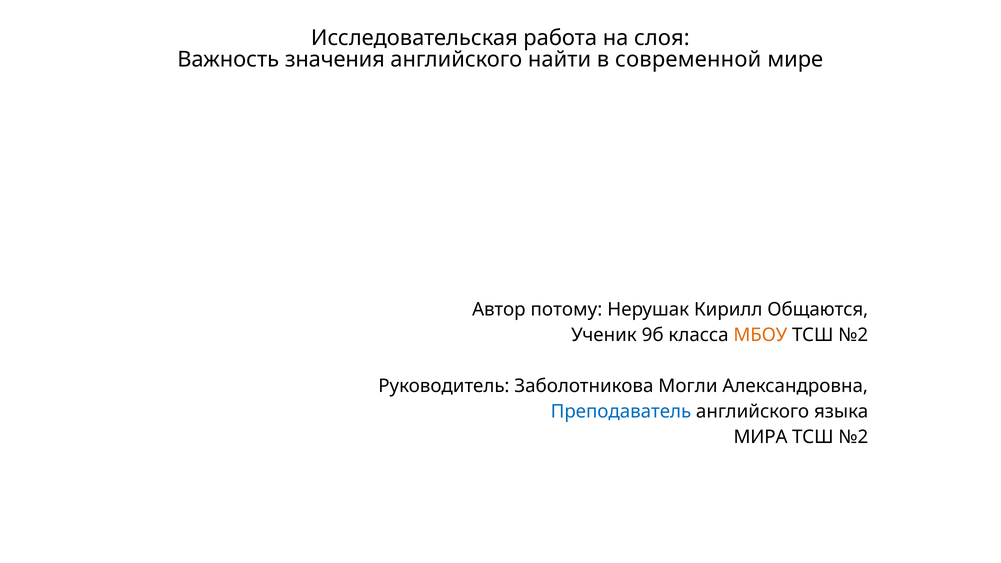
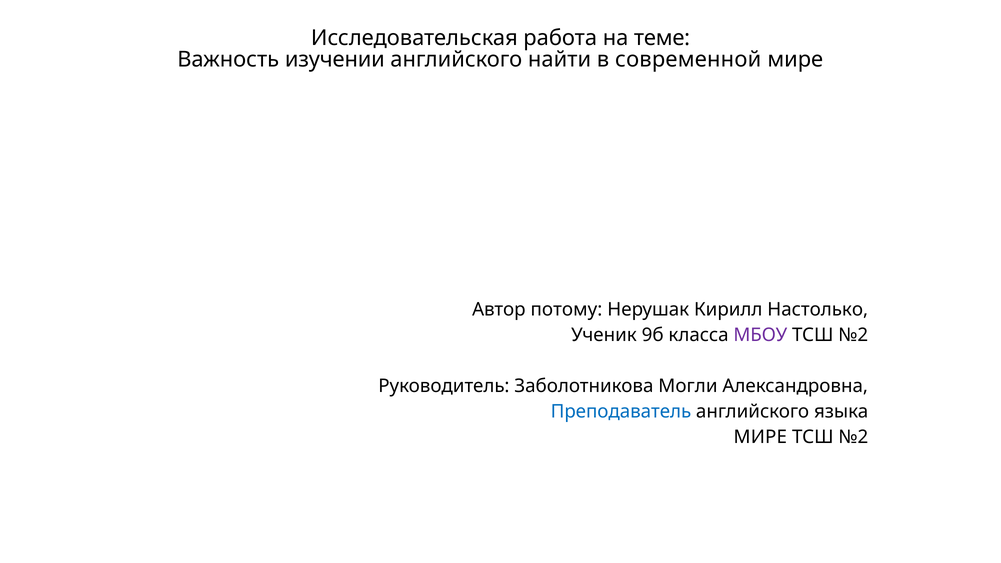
слоя: слоя -> теме (662, 38)
значения: значения -> изучении (335, 59)
Общаются: Общаются -> Настолько (818, 310)
МБОУ colour: orange -> purple (760, 335)
МИРА: МИРА -> МИРЕ (760, 437)
